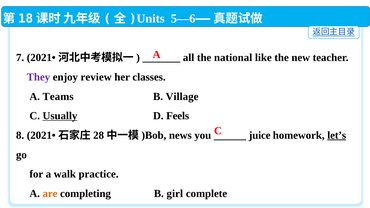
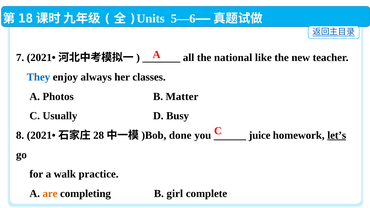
They colour: purple -> blue (38, 77)
review: review -> always (96, 77)
Teams: Teams -> Photos (58, 97)
Village: Village -> Matter (182, 97)
Usually underline: present -> none (60, 116)
Feels: Feels -> Busy (178, 116)
news: news -> done (180, 135)
